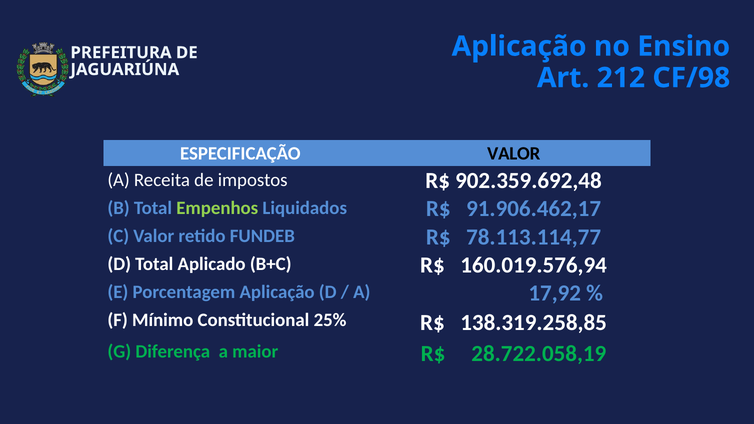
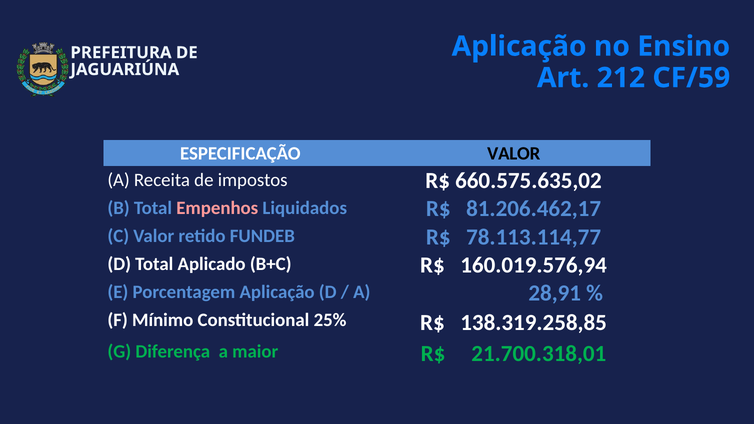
CF/98: CF/98 -> CF/59 (691, 78)
902.359.692,48: 902.359.692,48 -> 660.575.635,02 (528, 181)
Empenhos colour: light green -> pink (217, 208)
91.906.462,17: 91.906.462,17 -> 81.206.462,17 (534, 209)
17,92: 17,92 -> 28,91 (555, 293)
28.722.058,19: 28.722.058,19 -> 21.700.318,01 (539, 354)
